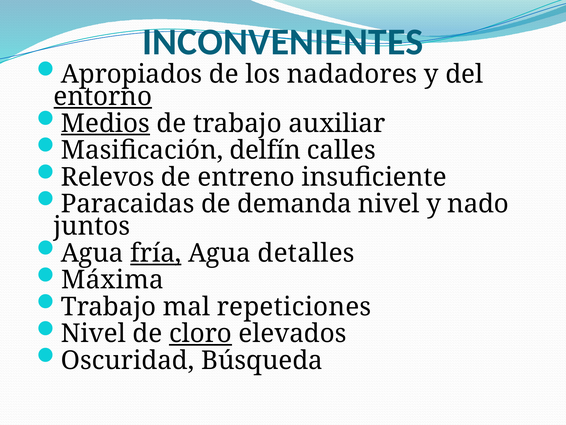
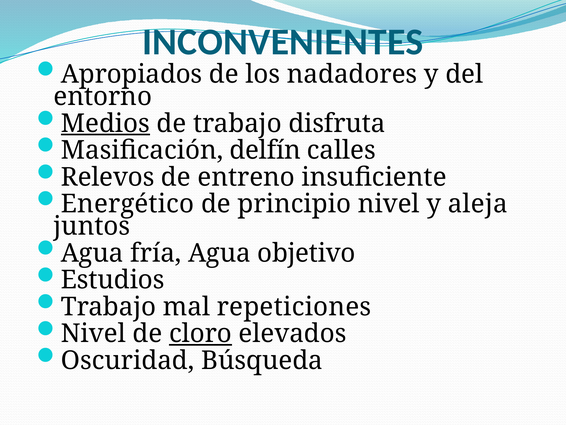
entorno underline: present -> none (103, 96)
auxiliar: auxiliar -> disfruta (337, 123)
Paracaidas: Paracaidas -> Energético (127, 204)
demanda: demanda -> principio (294, 204)
nado: nado -> aleja (478, 204)
fría underline: present -> none (156, 253)
detalles: detalles -> objetivo (306, 253)
Máxima: Máxima -> Estudios (113, 280)
